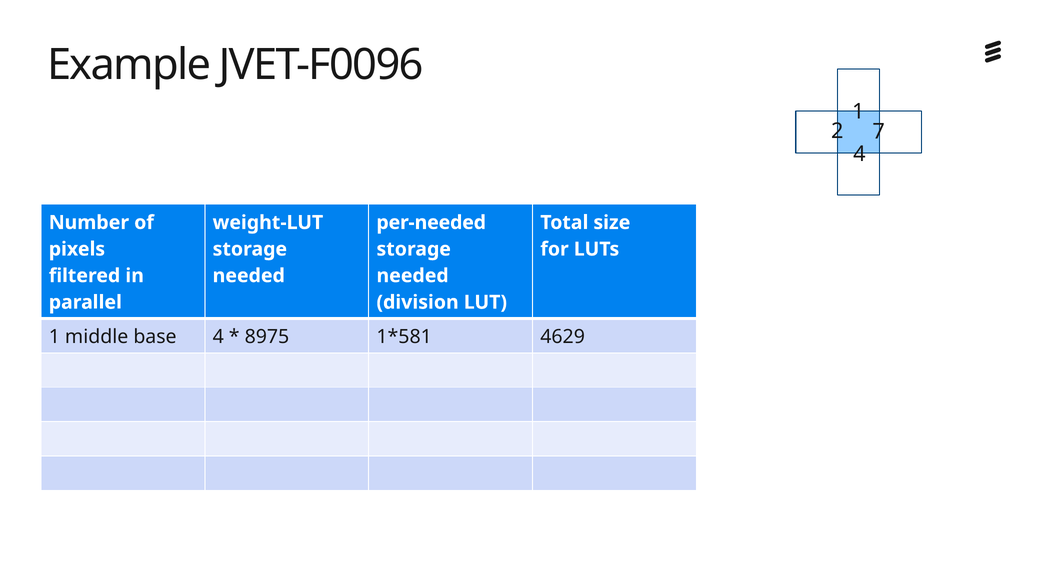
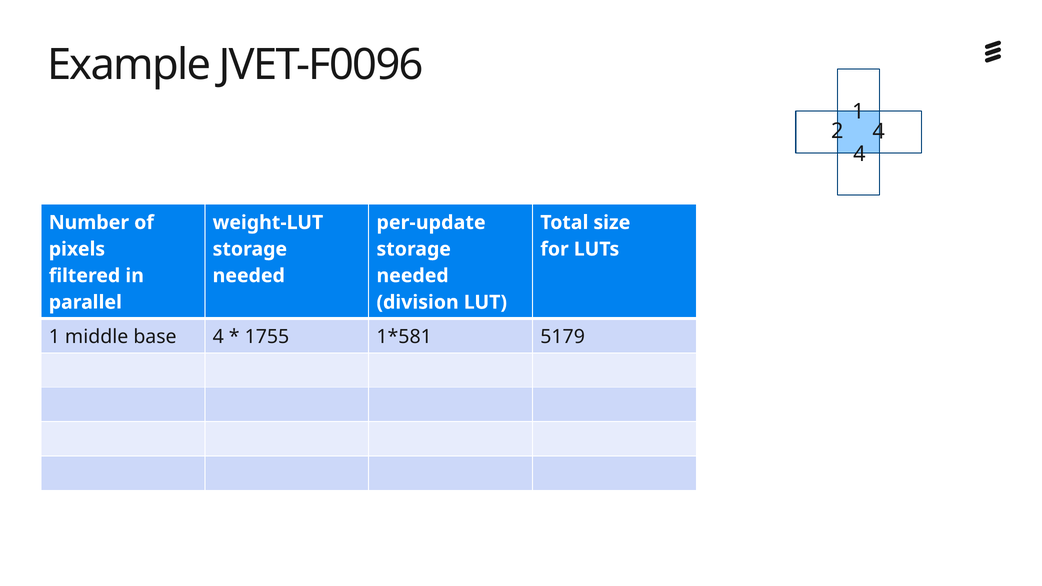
2 7: 7 -> 4 (879, 132)
per-needed: per-needed -> per-update (431, 223)
8975: 8975 -> 1755 (267, 337)
4629: 4629 -> 5179 (563, 337)
